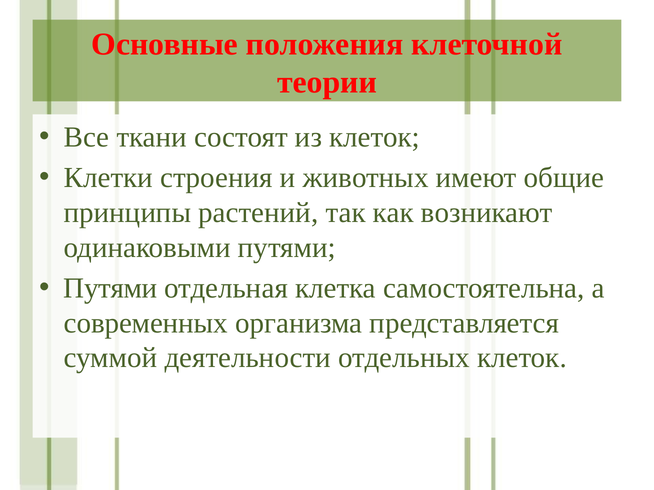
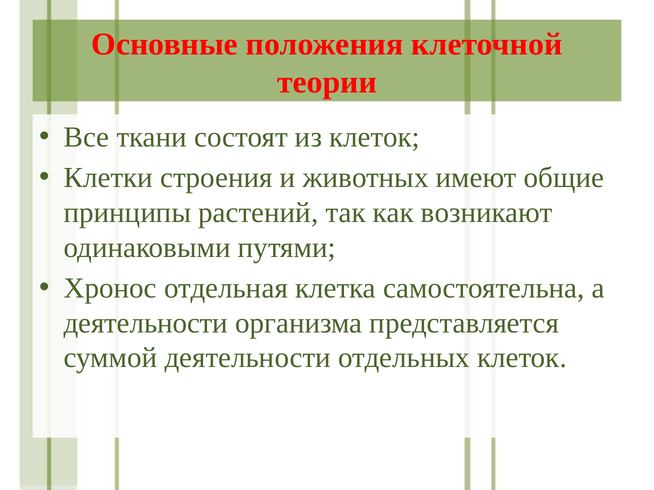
Путями: Путями -> Хронос (110, 288)
современных: современных -> деятельности (146, 323)
